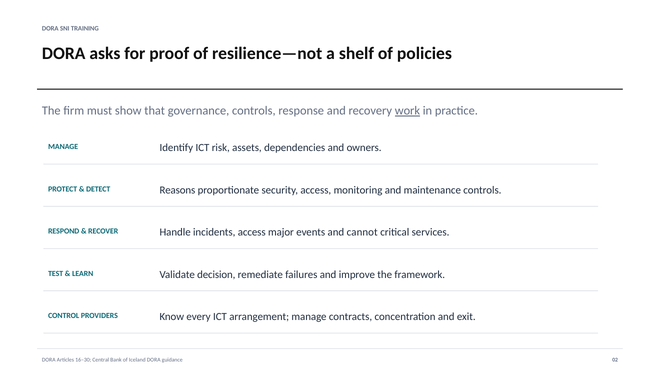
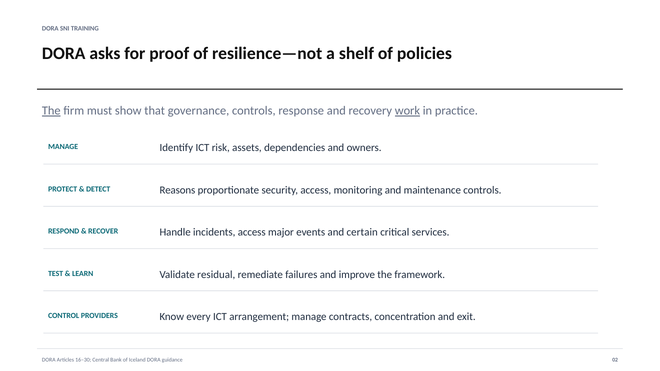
The underline: none -> present (51, 111)
cannot: cannot -> certain (362, 232)
decision: decision -> residual (216, 275)
